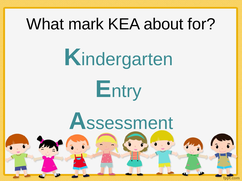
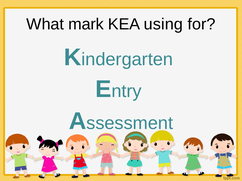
about: about -> using (163, 24)
